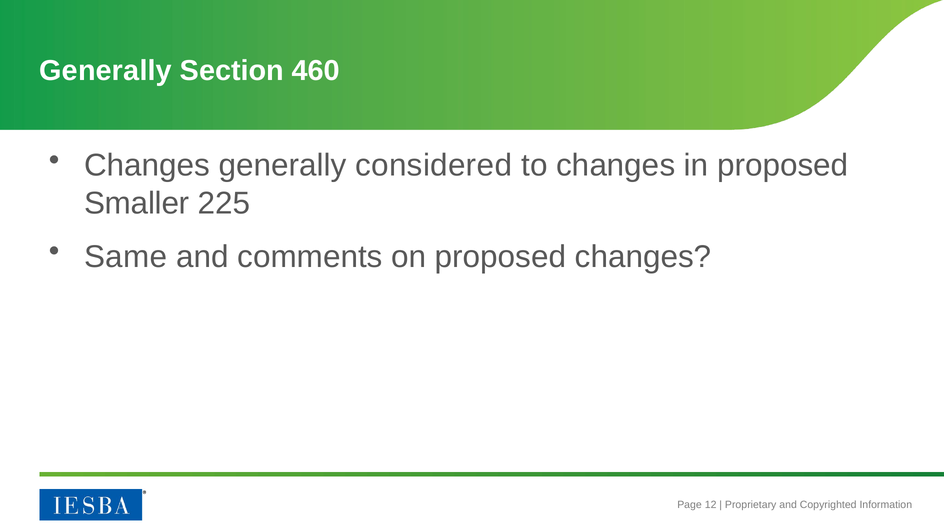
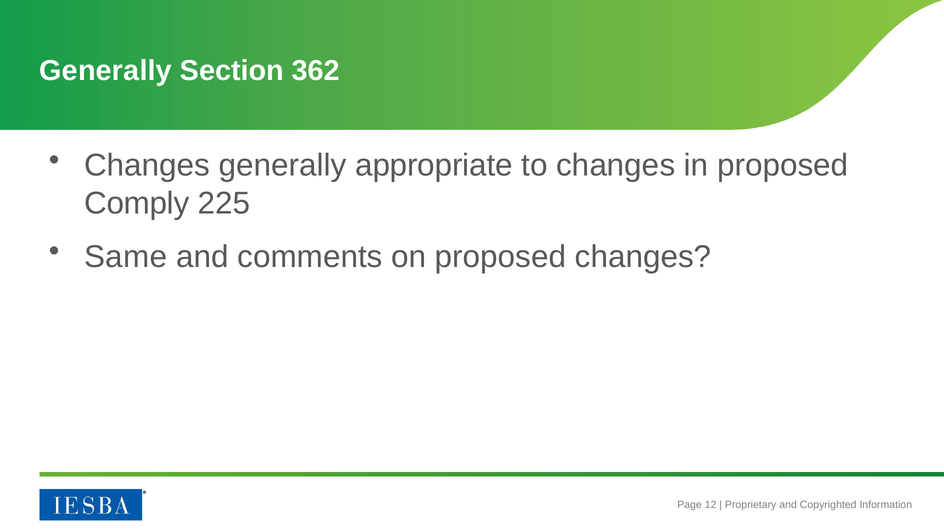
460: 460 -> 362 (316, 71)
considered: considered -> appropriate (434, 165)
Smaller: Smaller -> Comply (137, 203)
